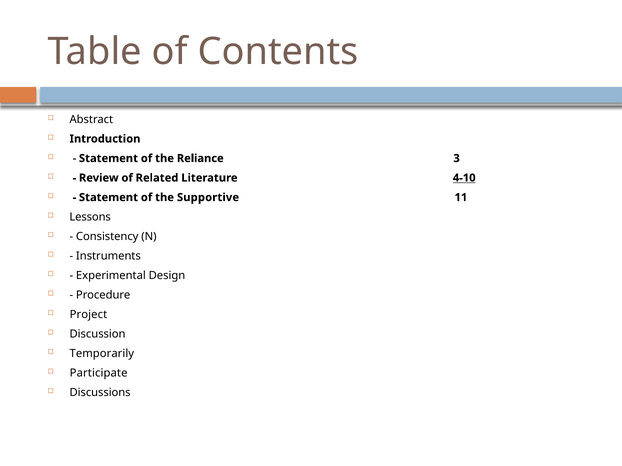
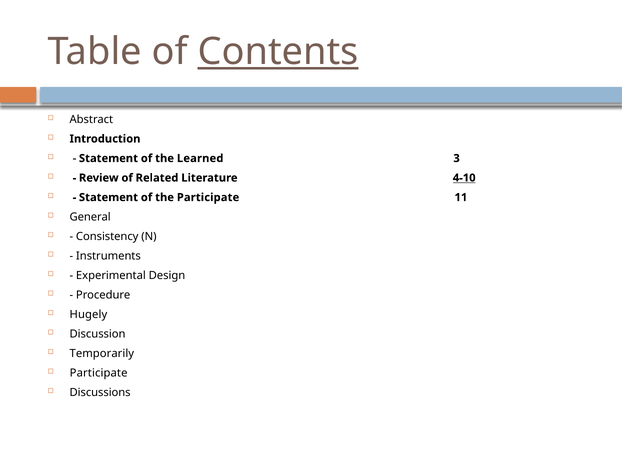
Contents underline: none -> present (278, 52)
Reliance: Reliance -> Learned (200, 159)
the Supportive: Supportive -> Participate (208, 198)
Lessons: Lessons -> General (90, 217)
Project: Project -> Hugely (88, 315)
